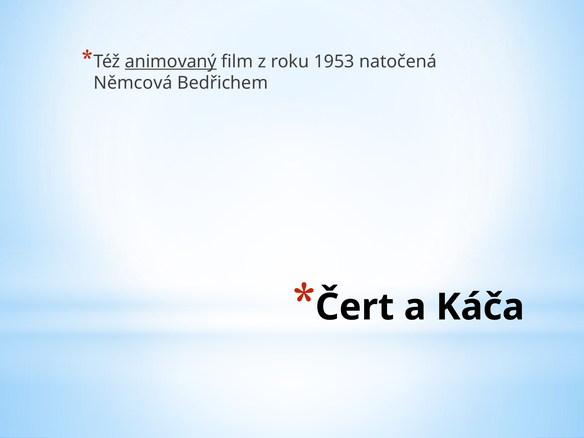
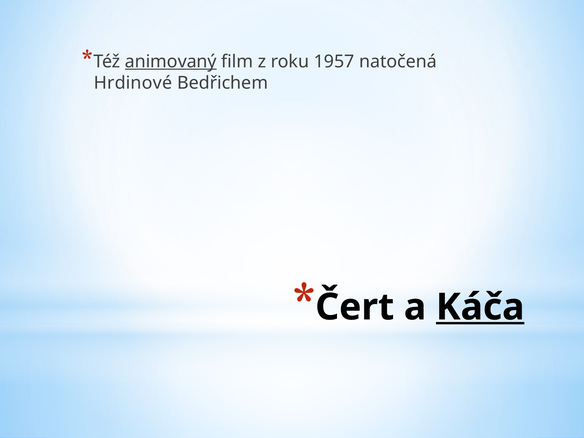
1953: 1953 -> 1957 (334, 62)
Němcová: Němcová -> Hrdinové (133, 83)
Káča underline: none -> present (480, 307)
